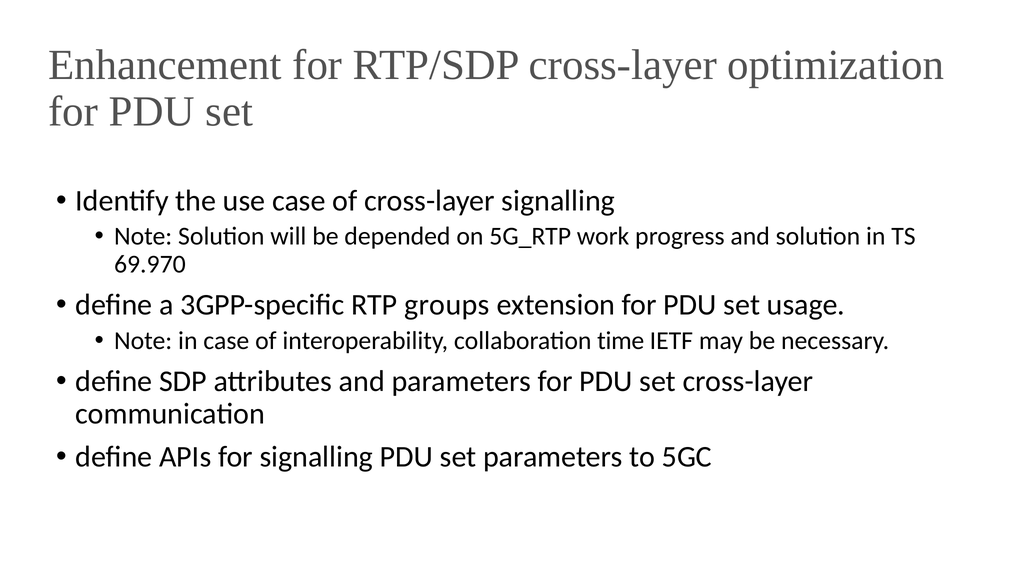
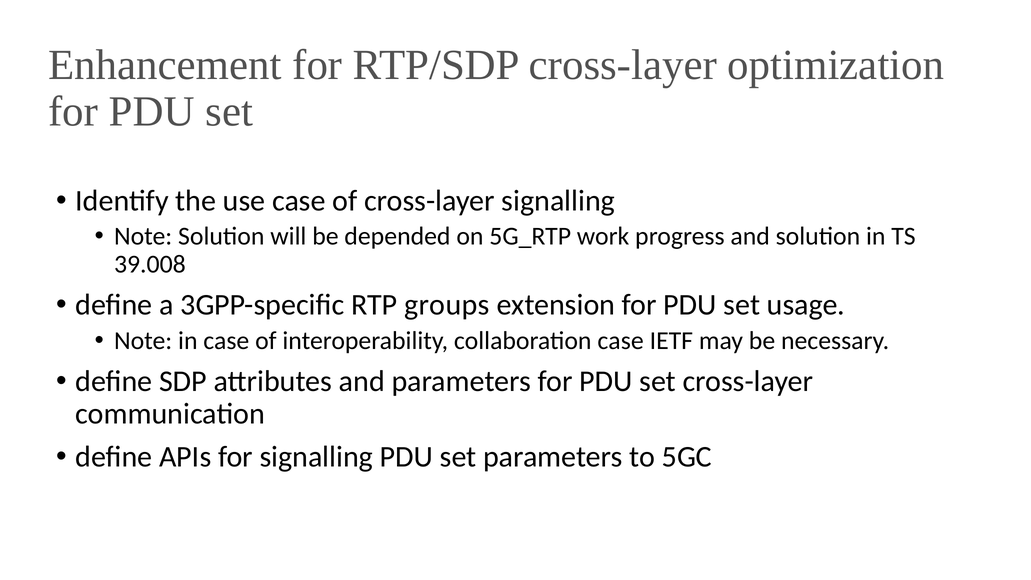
69.970: 69.970 -> 39.008 (150, 264)
collaboration time: time -> case (621, 341)
